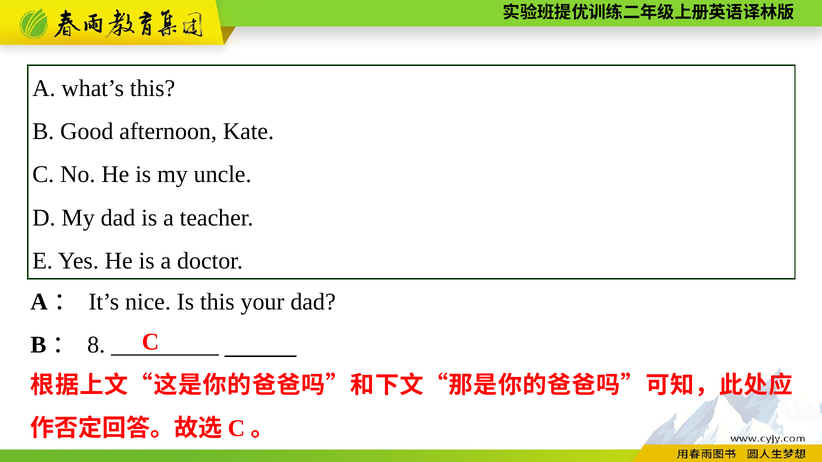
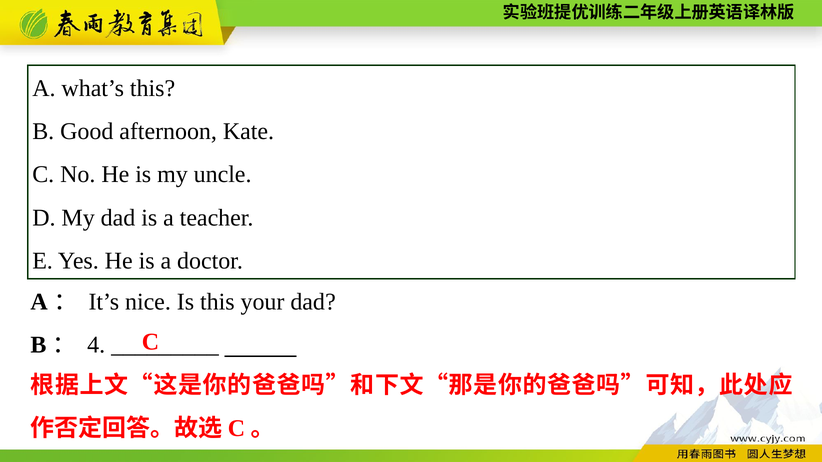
8: 8 -> 4 (96, 345)
